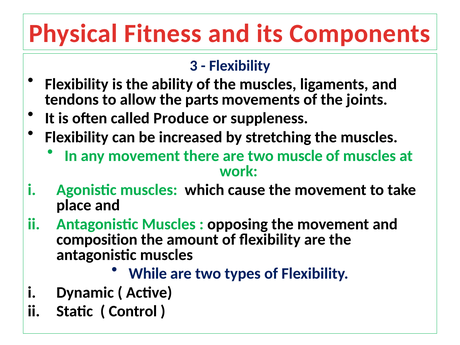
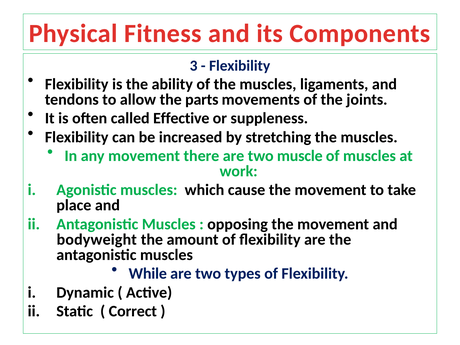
Produce: Produce -> Effective (181, 118)
composition: composition -> bodyweight (97, 239)
Control: Control -> Correct (133, 311)
